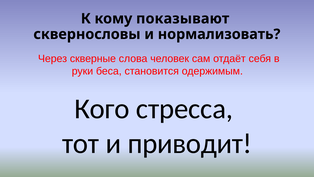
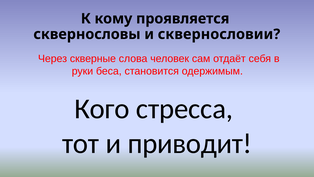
показывают: показывают -> проявляется (183, 19)
нормализовать: нормализовать -> сквернословии (219, 34)
